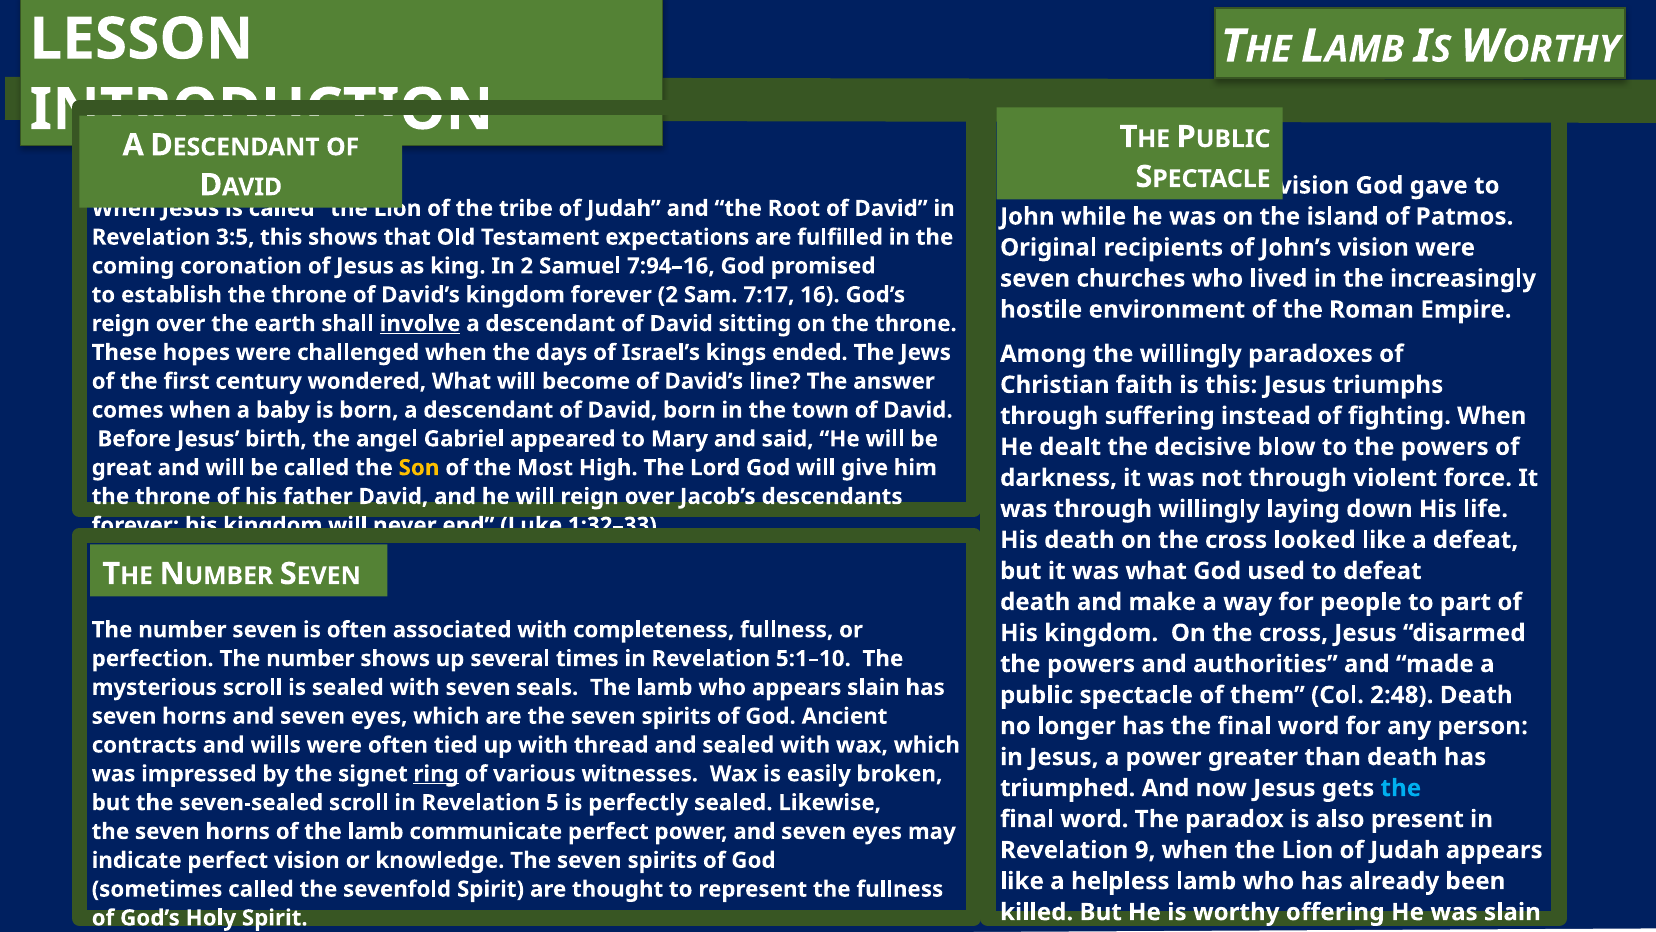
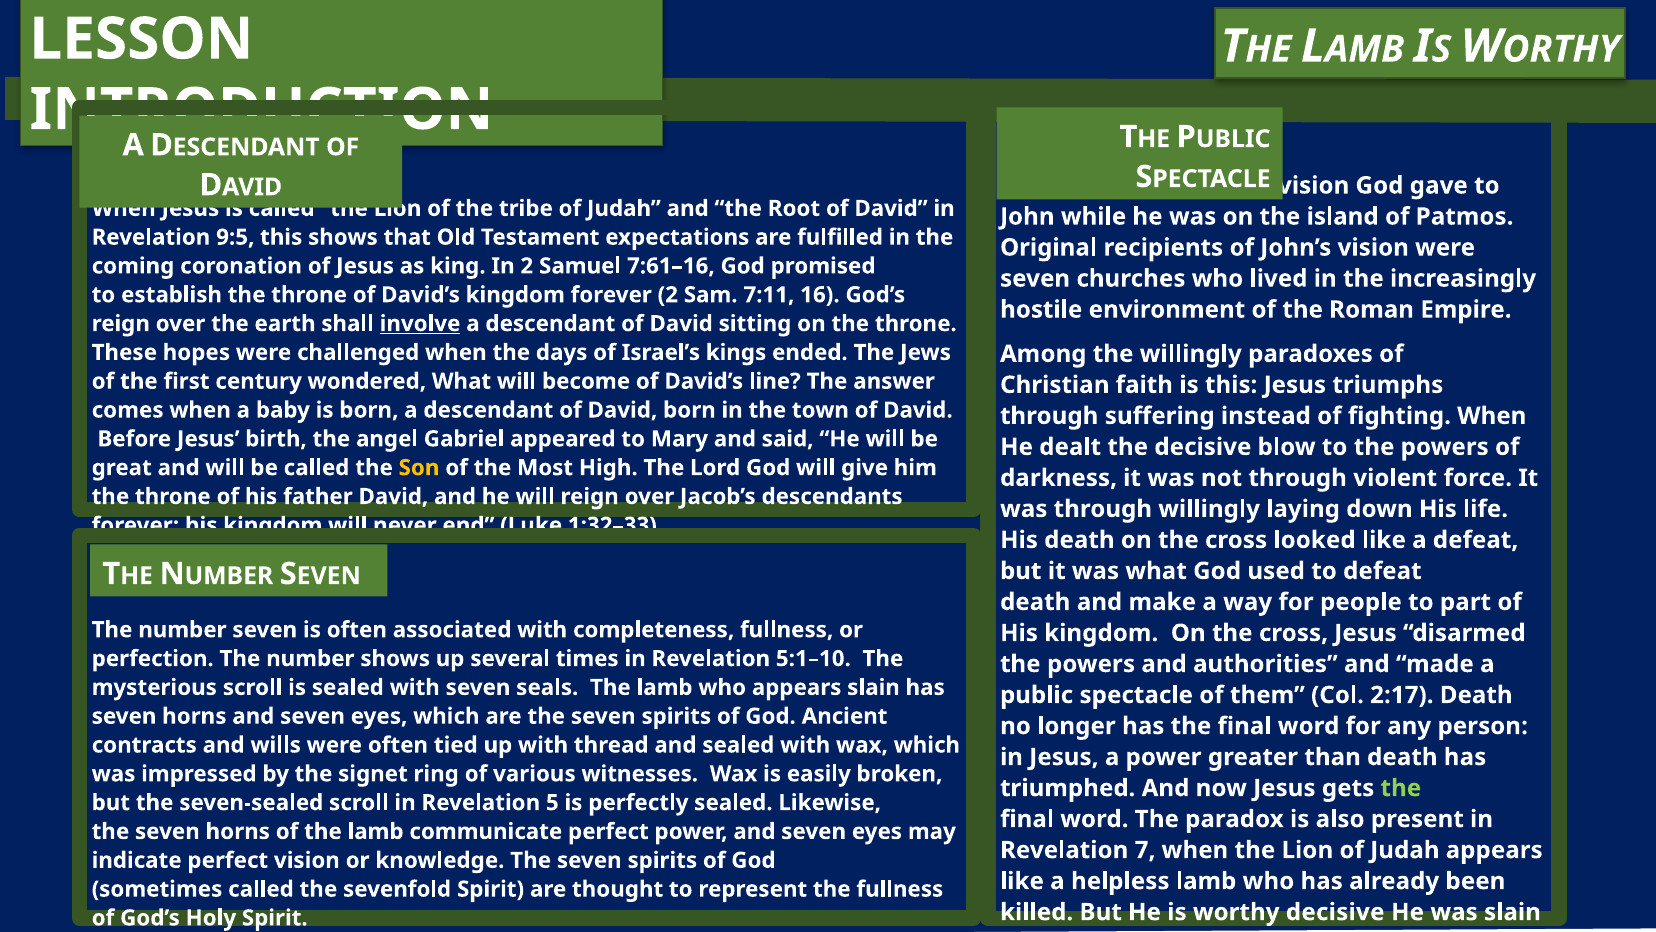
3:5: 3:5 -> 9:5 (235, 237)
7:94–16: 7:94–16 -> 7:61–16 (671, 266)
7:17: 7:17 -> 7:11 (769, 295)
2:48: 2:48 -> 2:17 (1402, 695)
ring underline: present -> none (436, 774)
the colour: light blue -> light green (1401, 788)
9: 9 -> 7 (1145, 850)
worthy offering: offering -> decisive (1335, 912)
